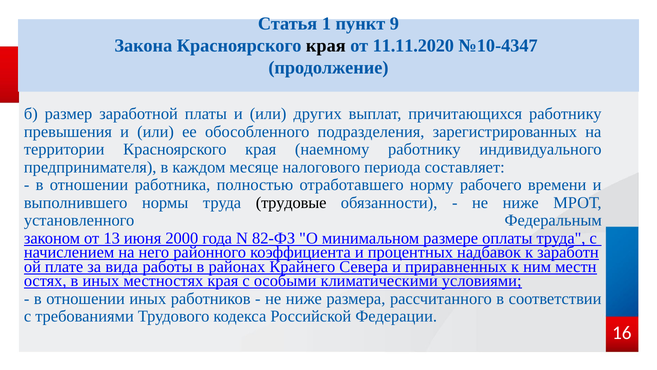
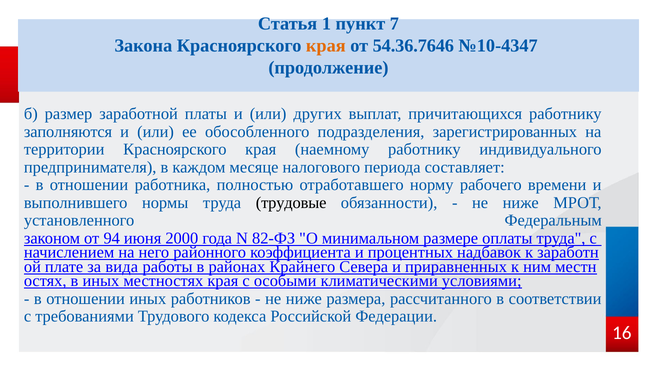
9: 9 -> 7 (394, 24)
края colour: black -> orange (326, 46)
11.11.2020: 11.11.2020 -> 54.36.7646 (413, 46)
превышения: превышения -> заполняются (68, 131)
13: 13 -> 94 (112, 238)
